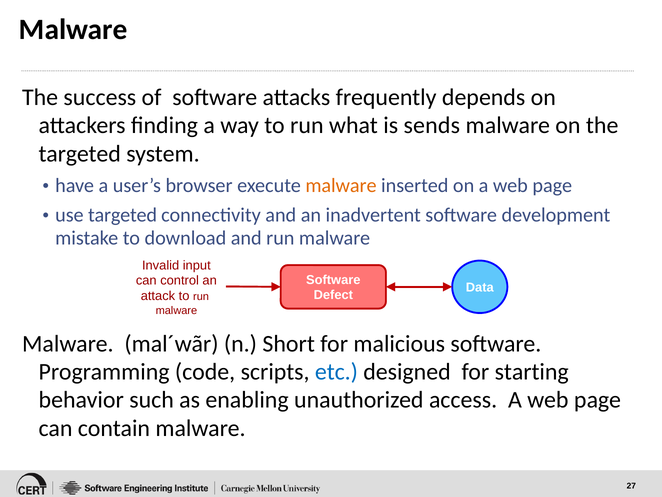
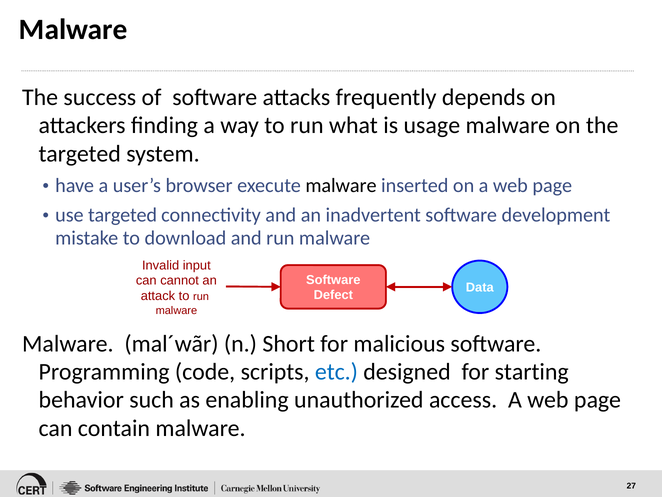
sends: sends -> usage (432, 125)
malware colour: orange -> black (341, 185)
control: control -> cannot (180, 280)
